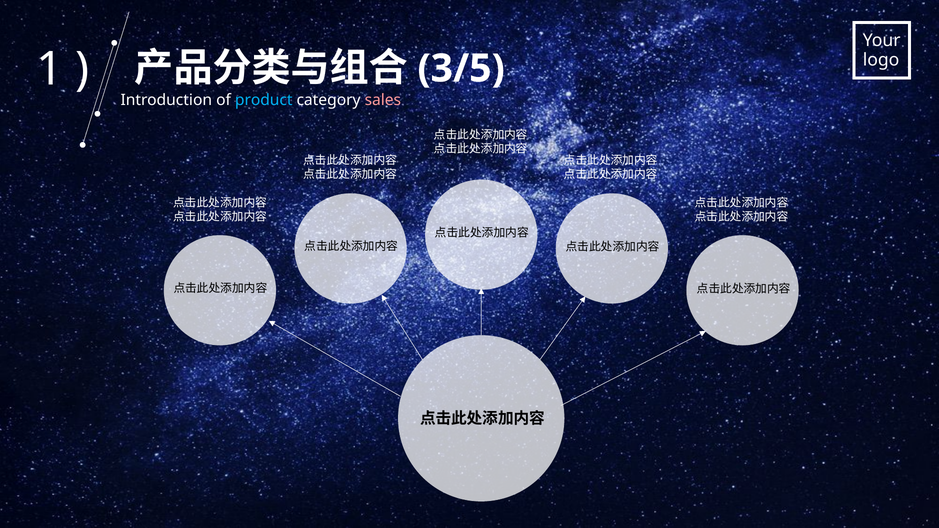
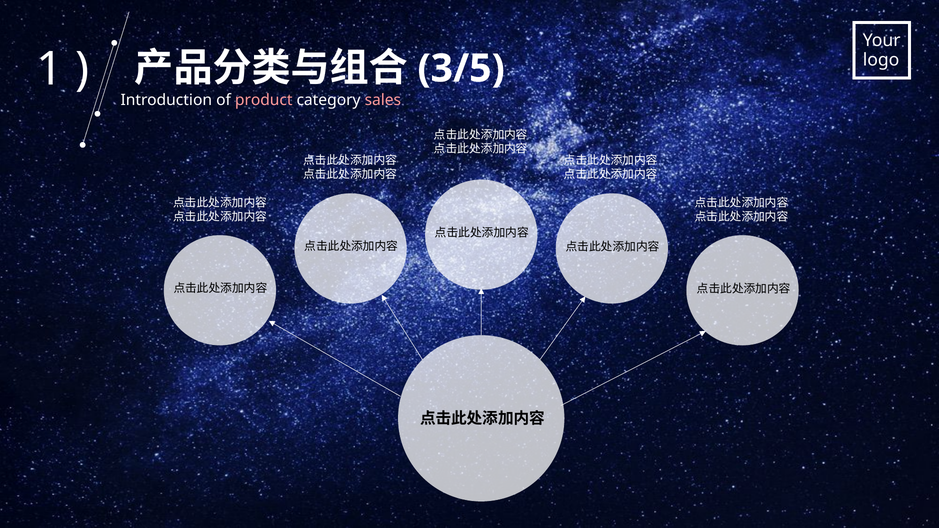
product colour: light blue -> pink (264, 100)
